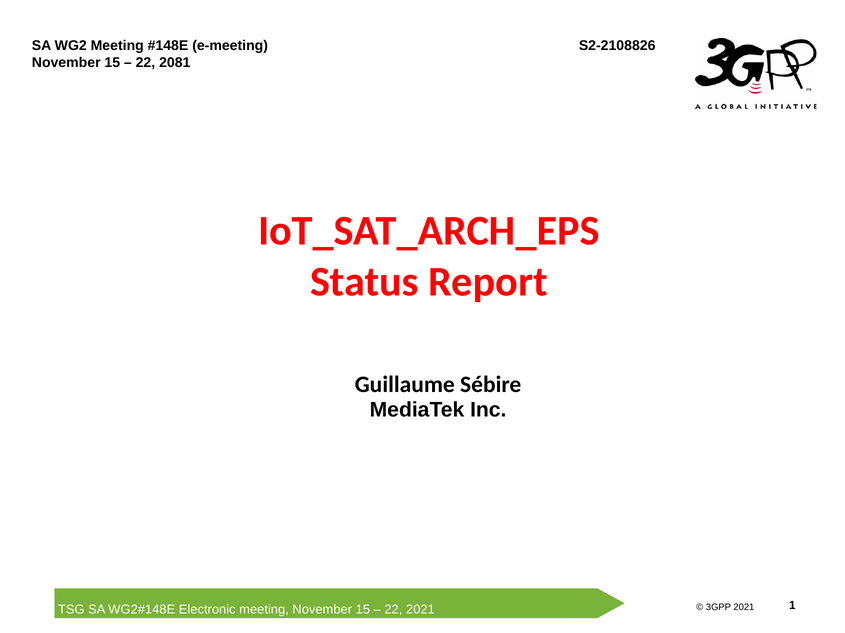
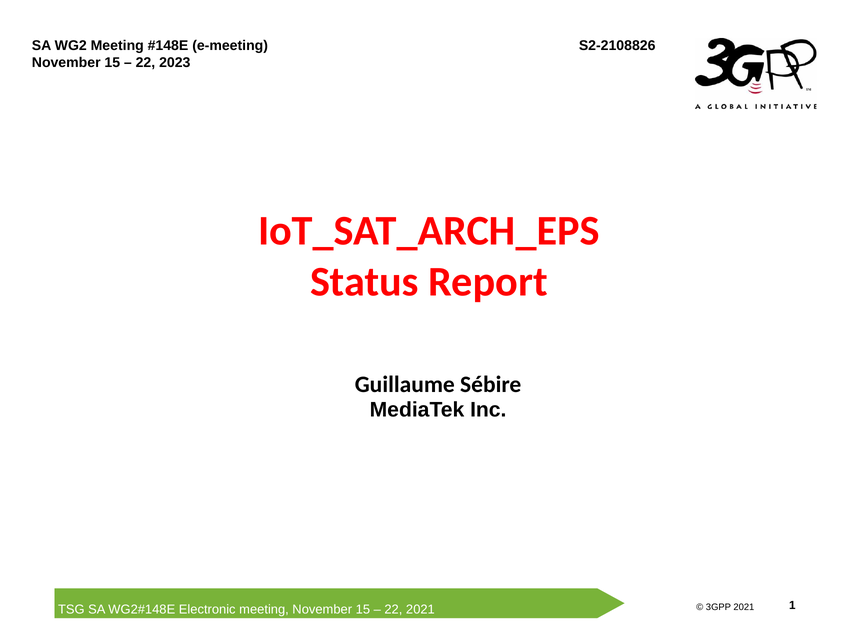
2081: 2081 -> 2023 (175, 62)
